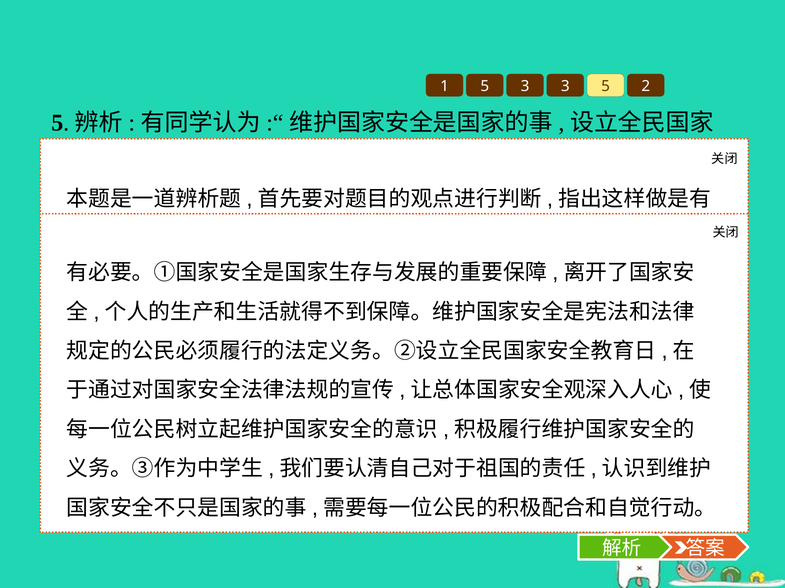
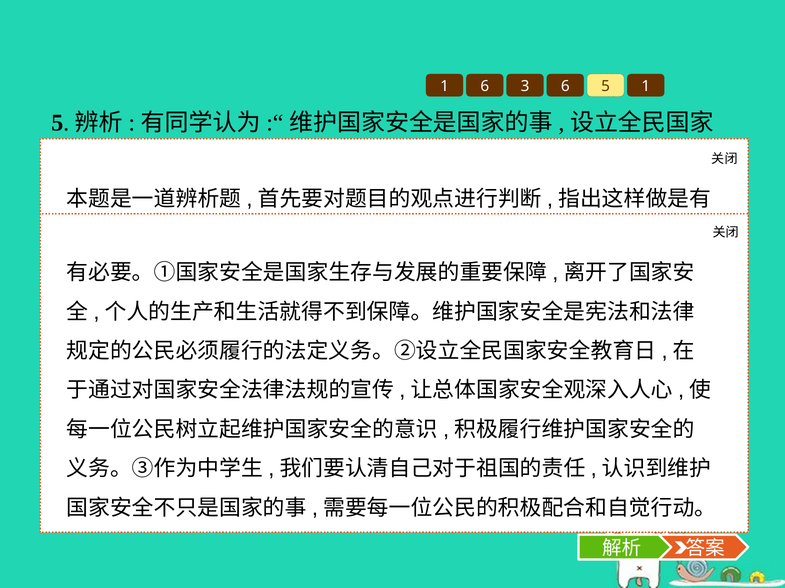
1 5: 5 -> 6 (485, 86)
3 3: 3 -> 6 (565, 86)
5 2: 2 -> 1 (646, 86)
